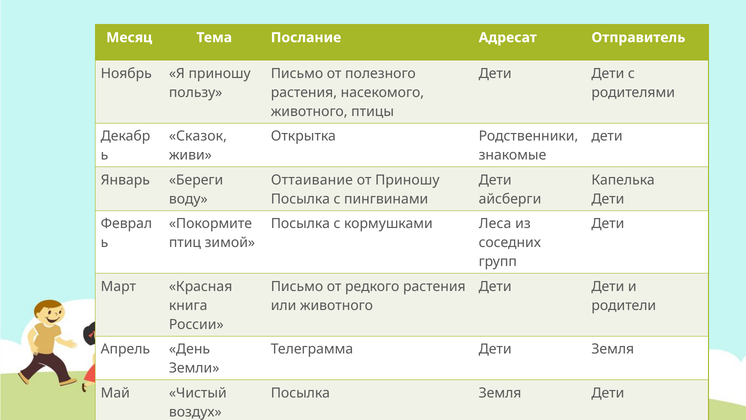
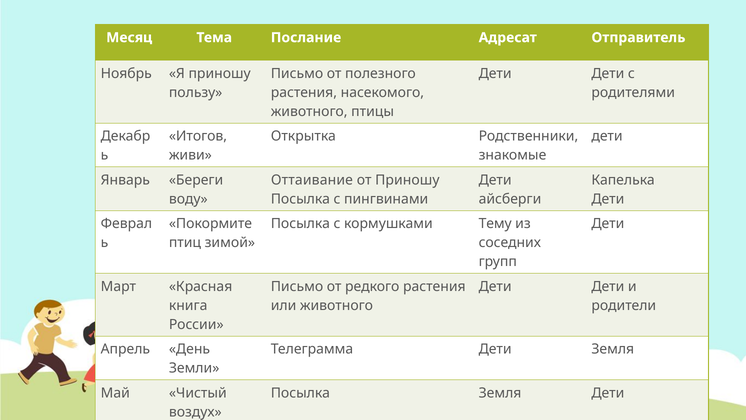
Сказок: Сказок -> Итогов (198, 136)
Леса: Леса -> Тему (495, 224)
